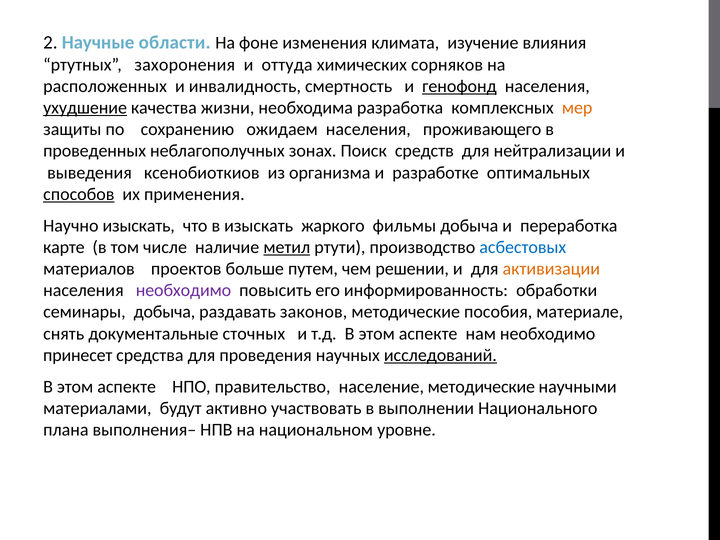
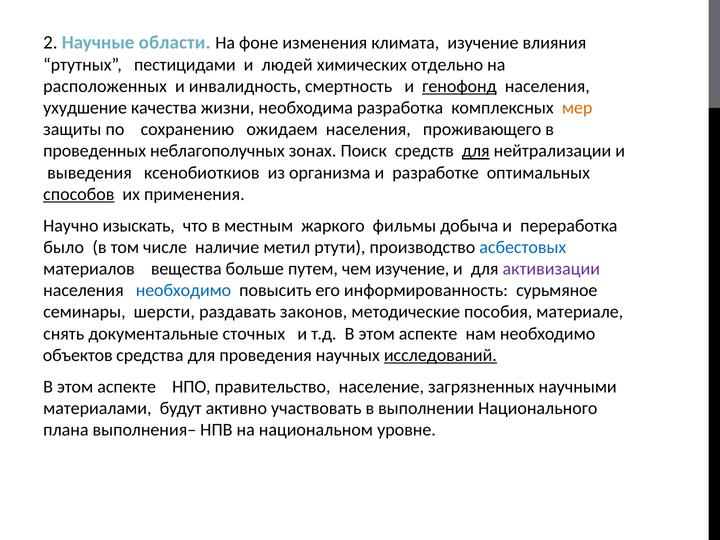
захоронения: захоронения -> пестицидами (185, 65)
оттуда: оттуда -> людей (287, 65)
сорняков: сорняков -> отдельно (447, 65)
ухудшение underline: present -> none (85, 108)
для underline: none -> present (476, 151)
в изыскать: изыскать -> местным (259, 226)
карте: карте -> было (64, 247)
метил underline: present -> none (287, 247)
проектов: проектов -> вещества (186, 269)
чем решении: решении -> изучение (412, 269)
активизации colour: orange -> purple (551, 269)
необходимо colour: purple -> blue (183, 290)
обработки: обработки -> сурьмяное (557, 290)
семинары добыча: добыча -> шерсти (164, 312)
принесет: принесет -> объектов (78, 355)
население методические: методические -> загрязненных (481, 387)
